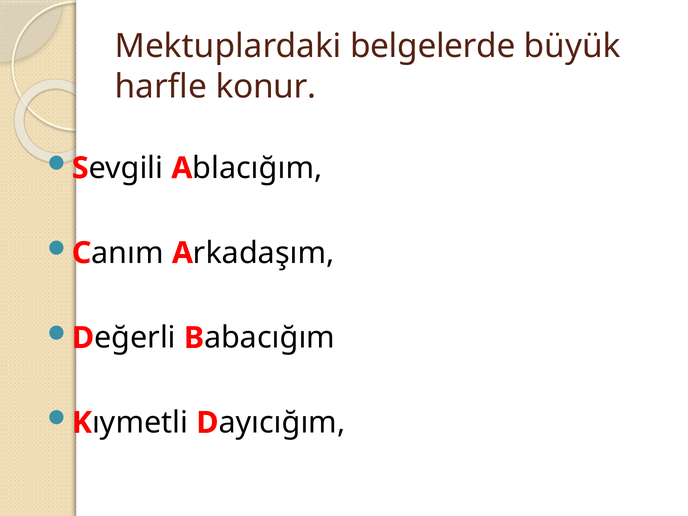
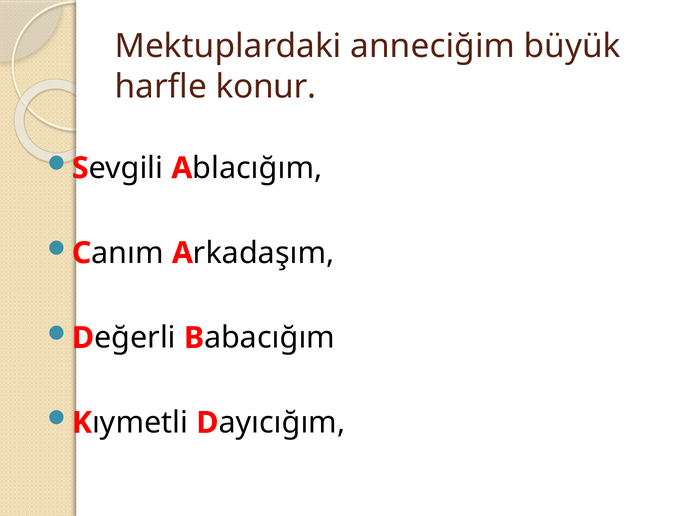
belgelerde: belgelerde -> anneciğim (433, 46)
